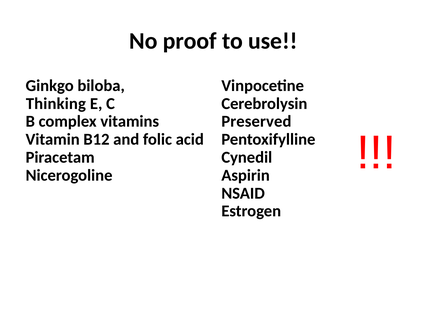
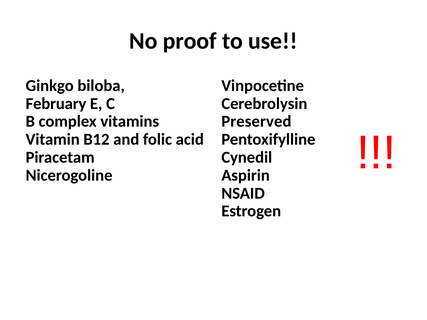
Thinking: Thinking -> February (56, 104)
